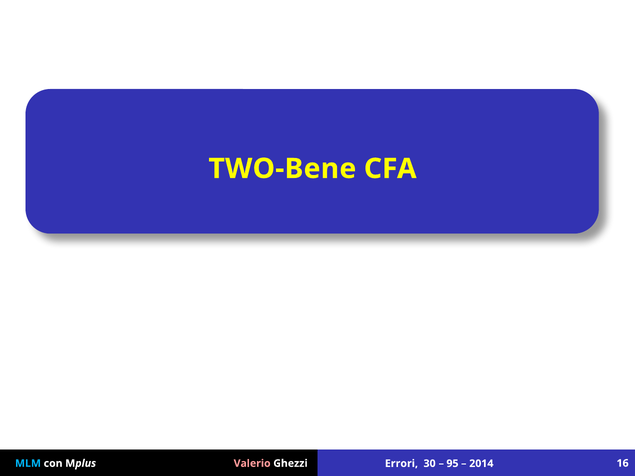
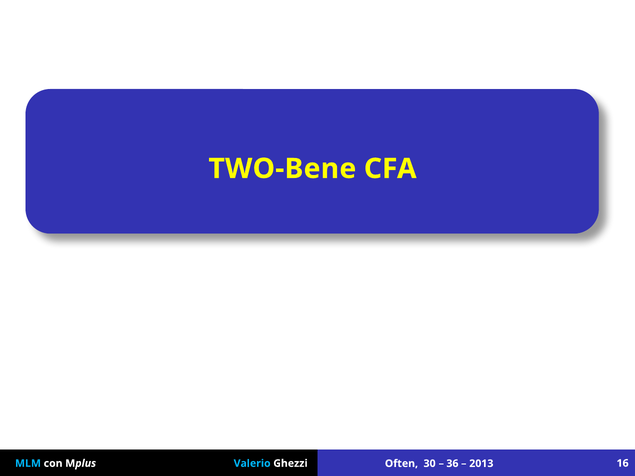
Valerio colour: pink -> light blue (252, 464)
Errori: Errori -> Often (401, 464)
95: 95 -> 36 (452, 464)
2014: 2014 -> 2013 (481, 464)
